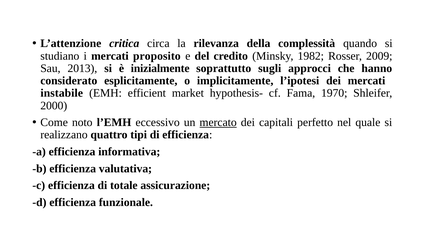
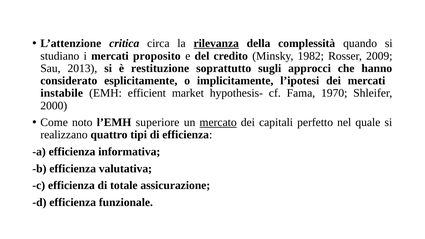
rilevanza underline: none -> present (216, 44)
inizialmente: inizialmente -> restituzione (160, 68)
eccessivo: eccessivo -> superiore (158, 122)
